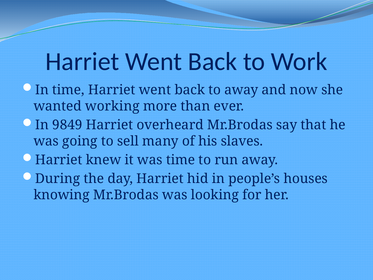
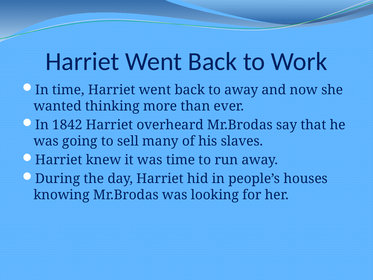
working: working -> thinking (112, 106)
9849: 9849 -> 1842 (67, 125)
